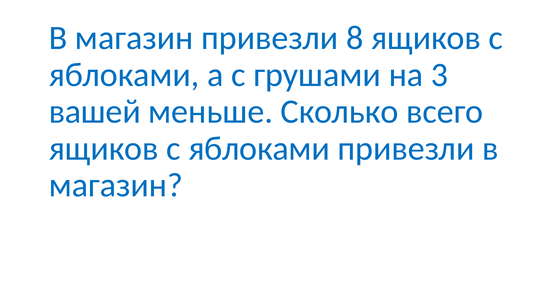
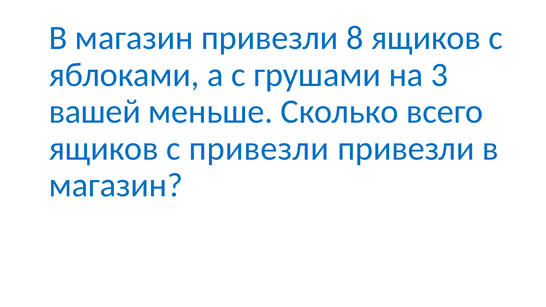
яблоками: яблоками -> привезли (259, 149)
